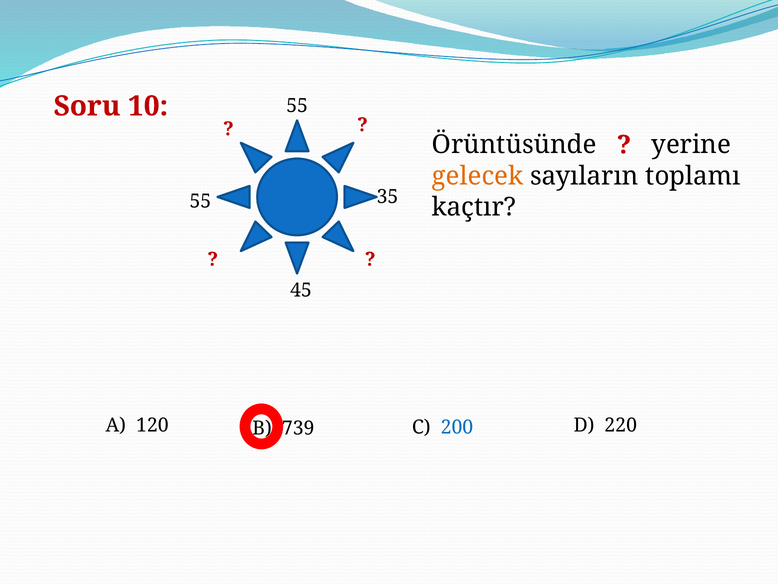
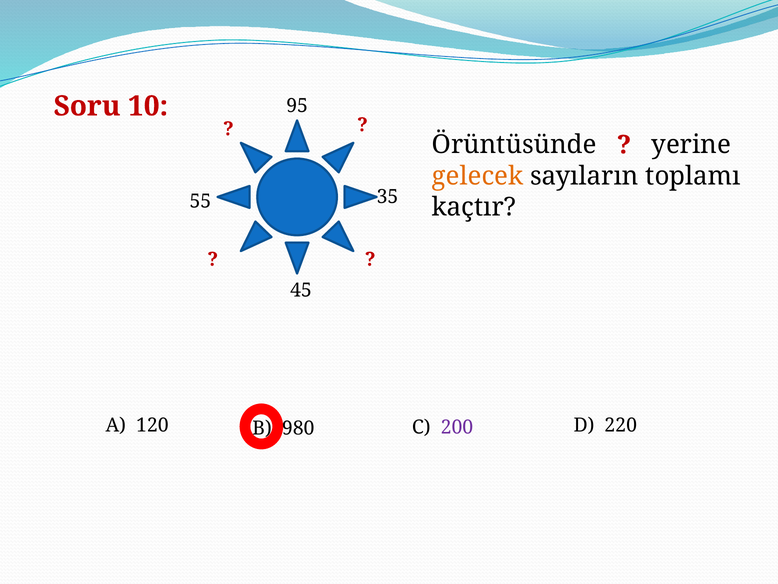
10 55: 55 -> 95 (297, 106)
739: 739 -> 980 (298, 428)
200 colour: blue -> purple (457, 427)
